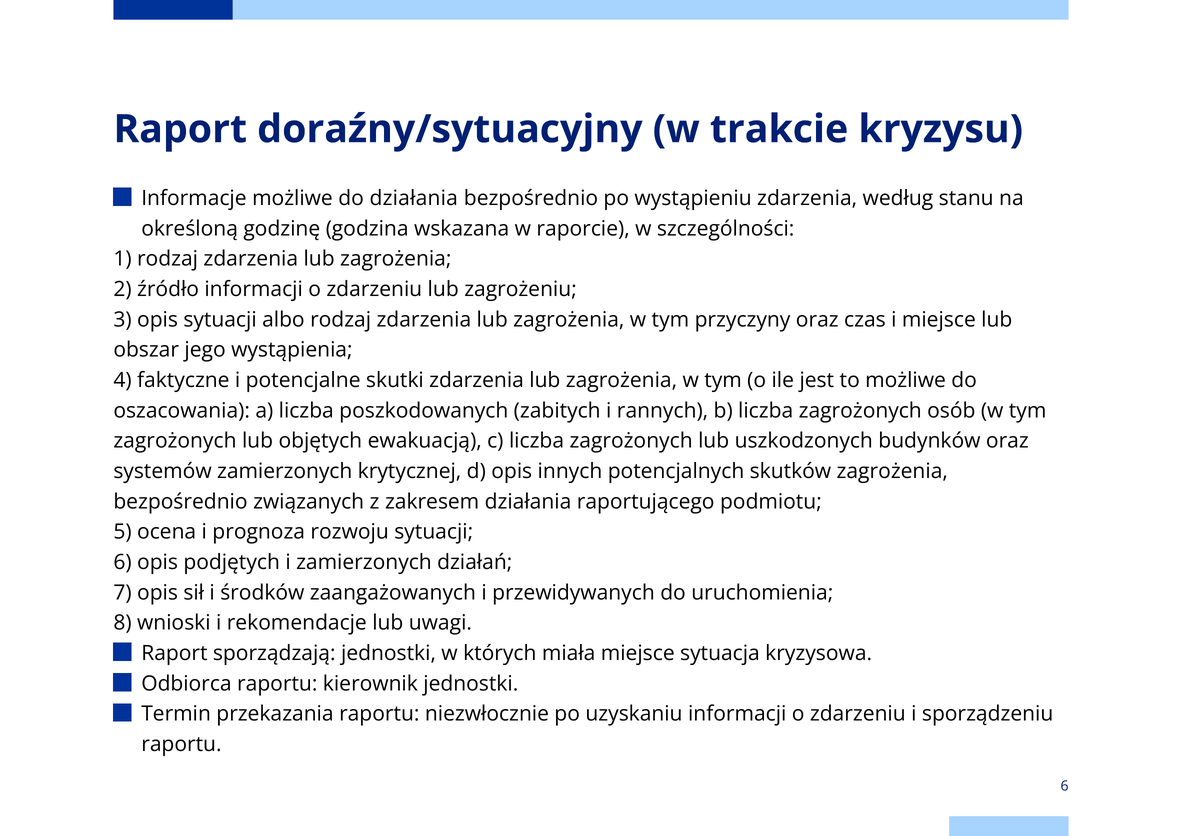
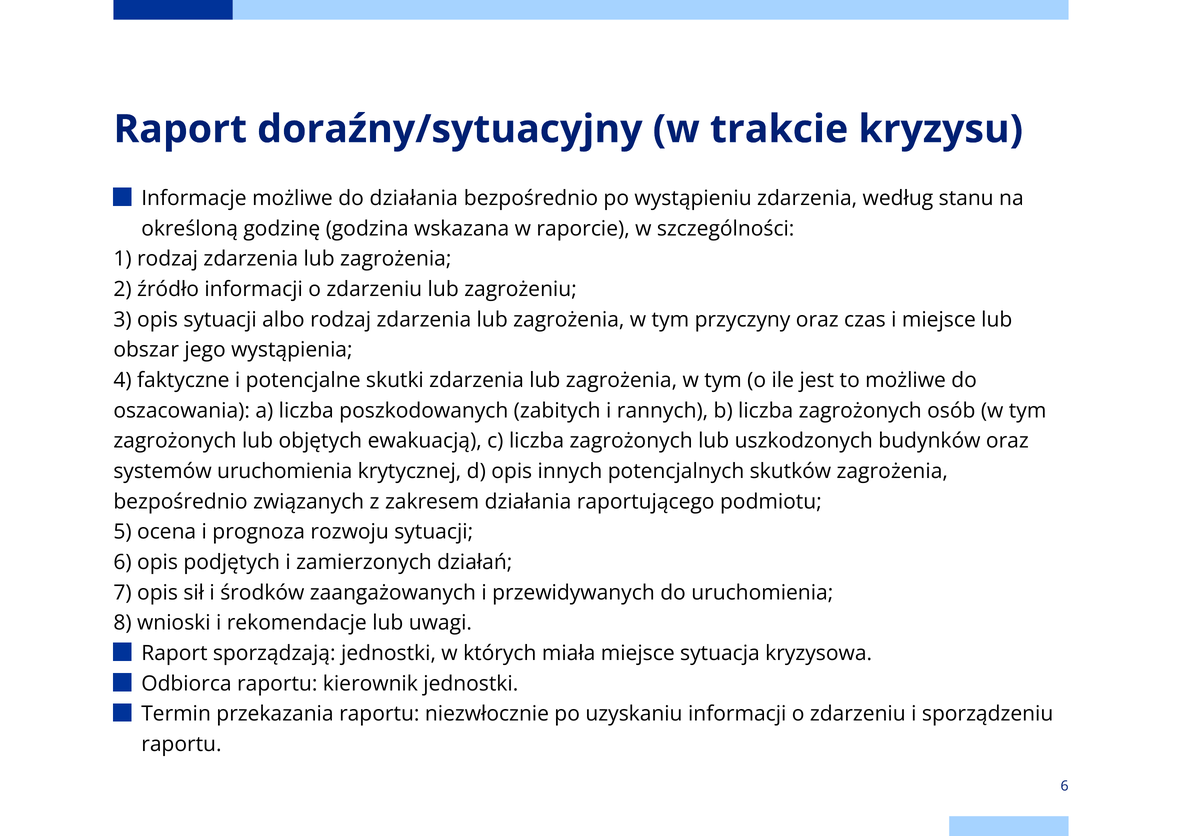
systemów zamierzonych: zamierzonych -> uruchomienia (285, 471)
